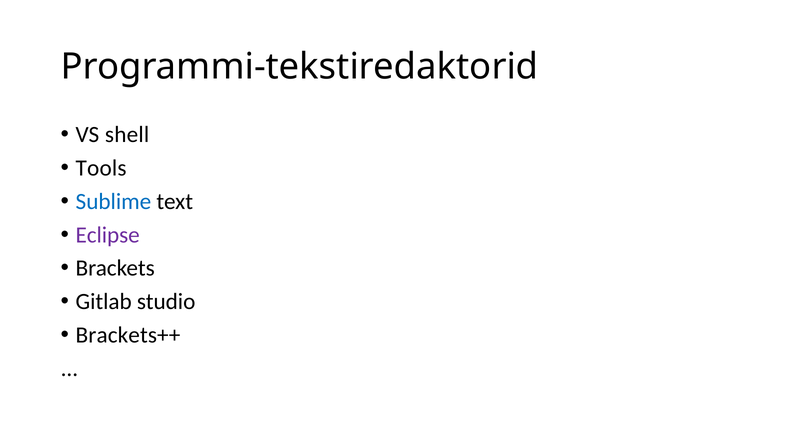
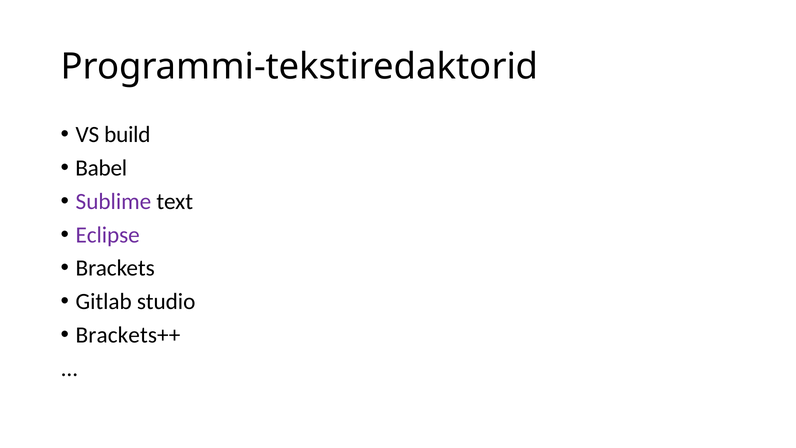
shell: shell -> build (127, 135)
Tools: Tools -> Babel (101, 168)
Sublime colour: blue -> purple (113, 201)
